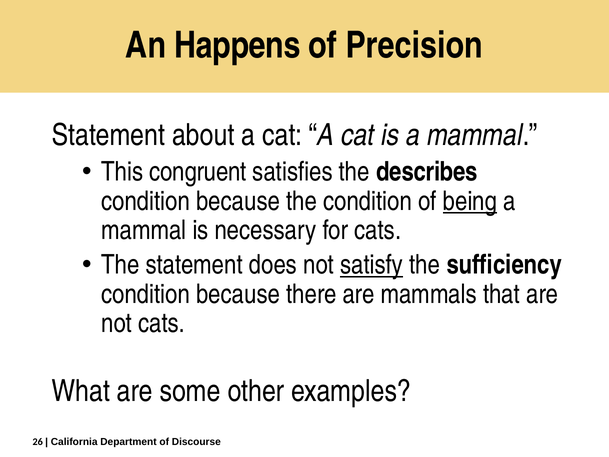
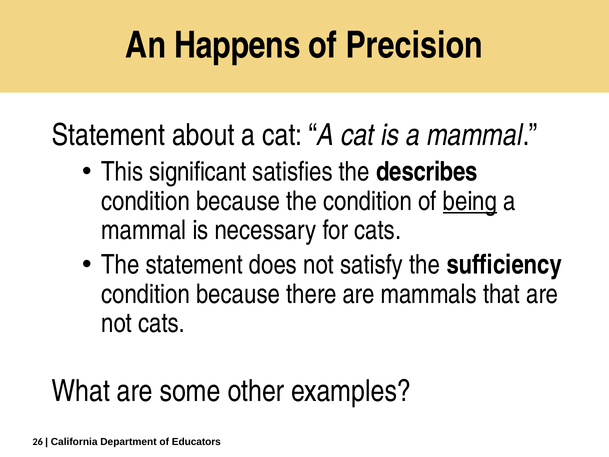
congruent: congruent -> significant (198, 172)
satisfy underline: present -> none (372, 265)
Discourse: Discourse -> Educators (196, 442)
